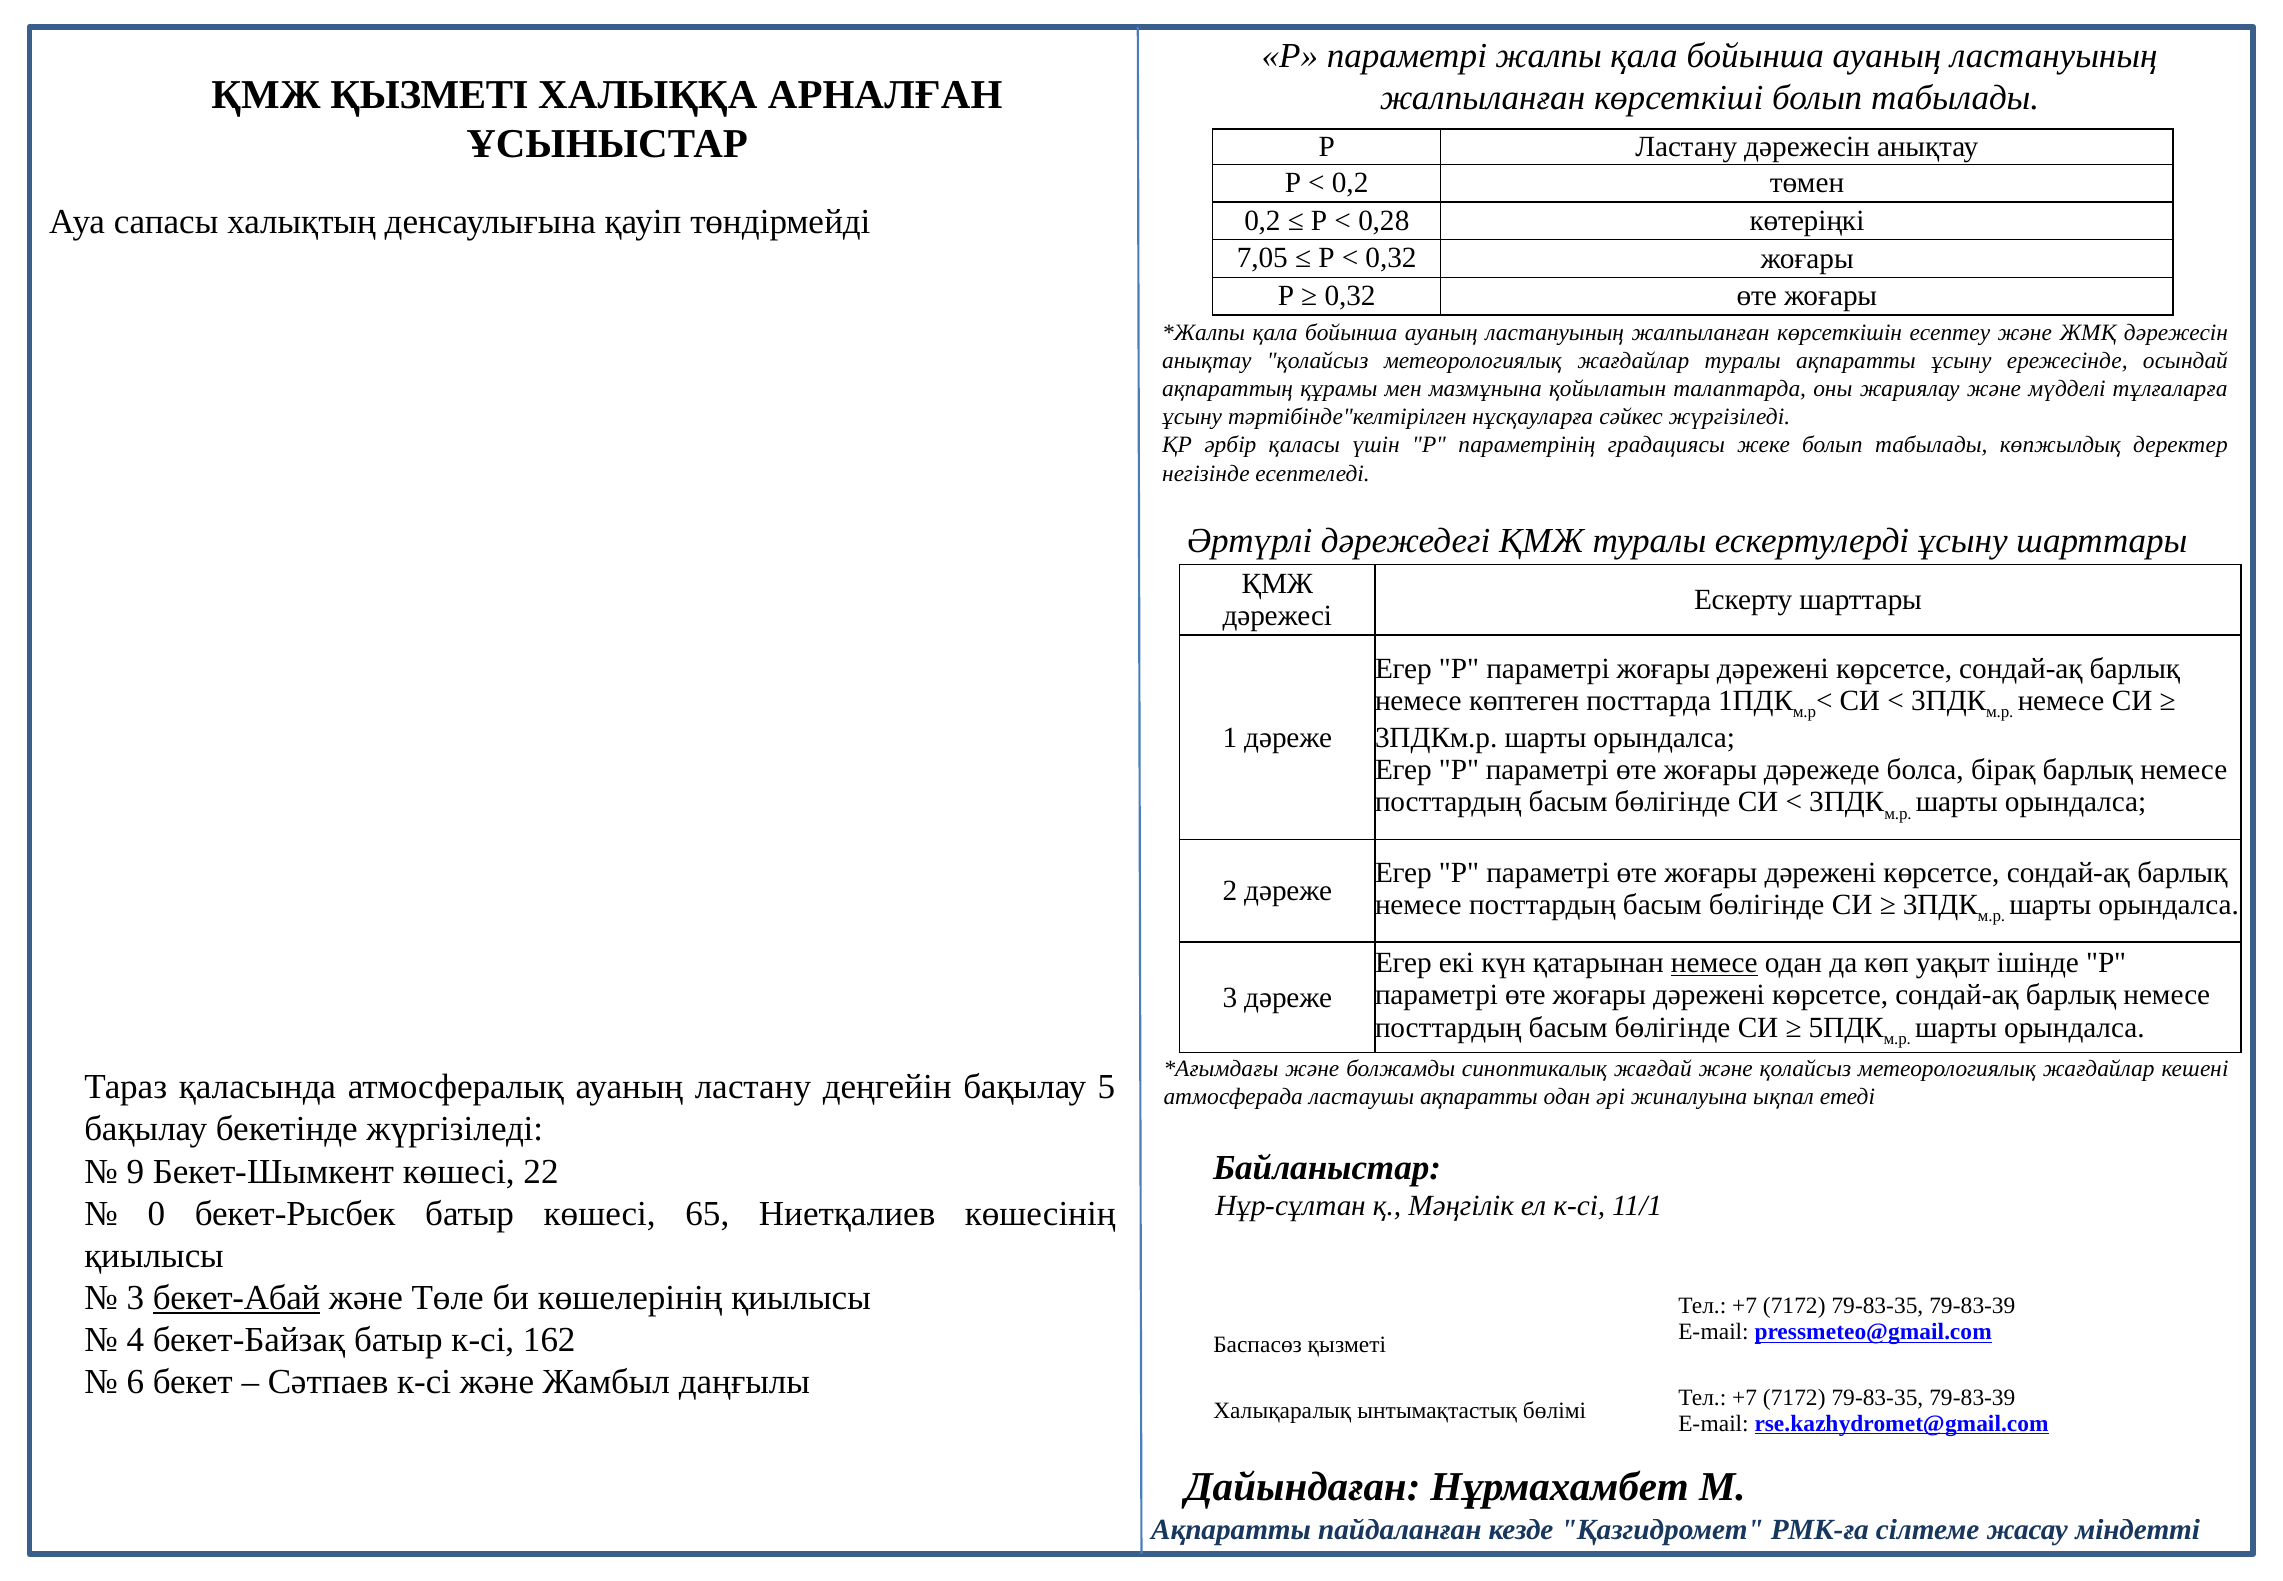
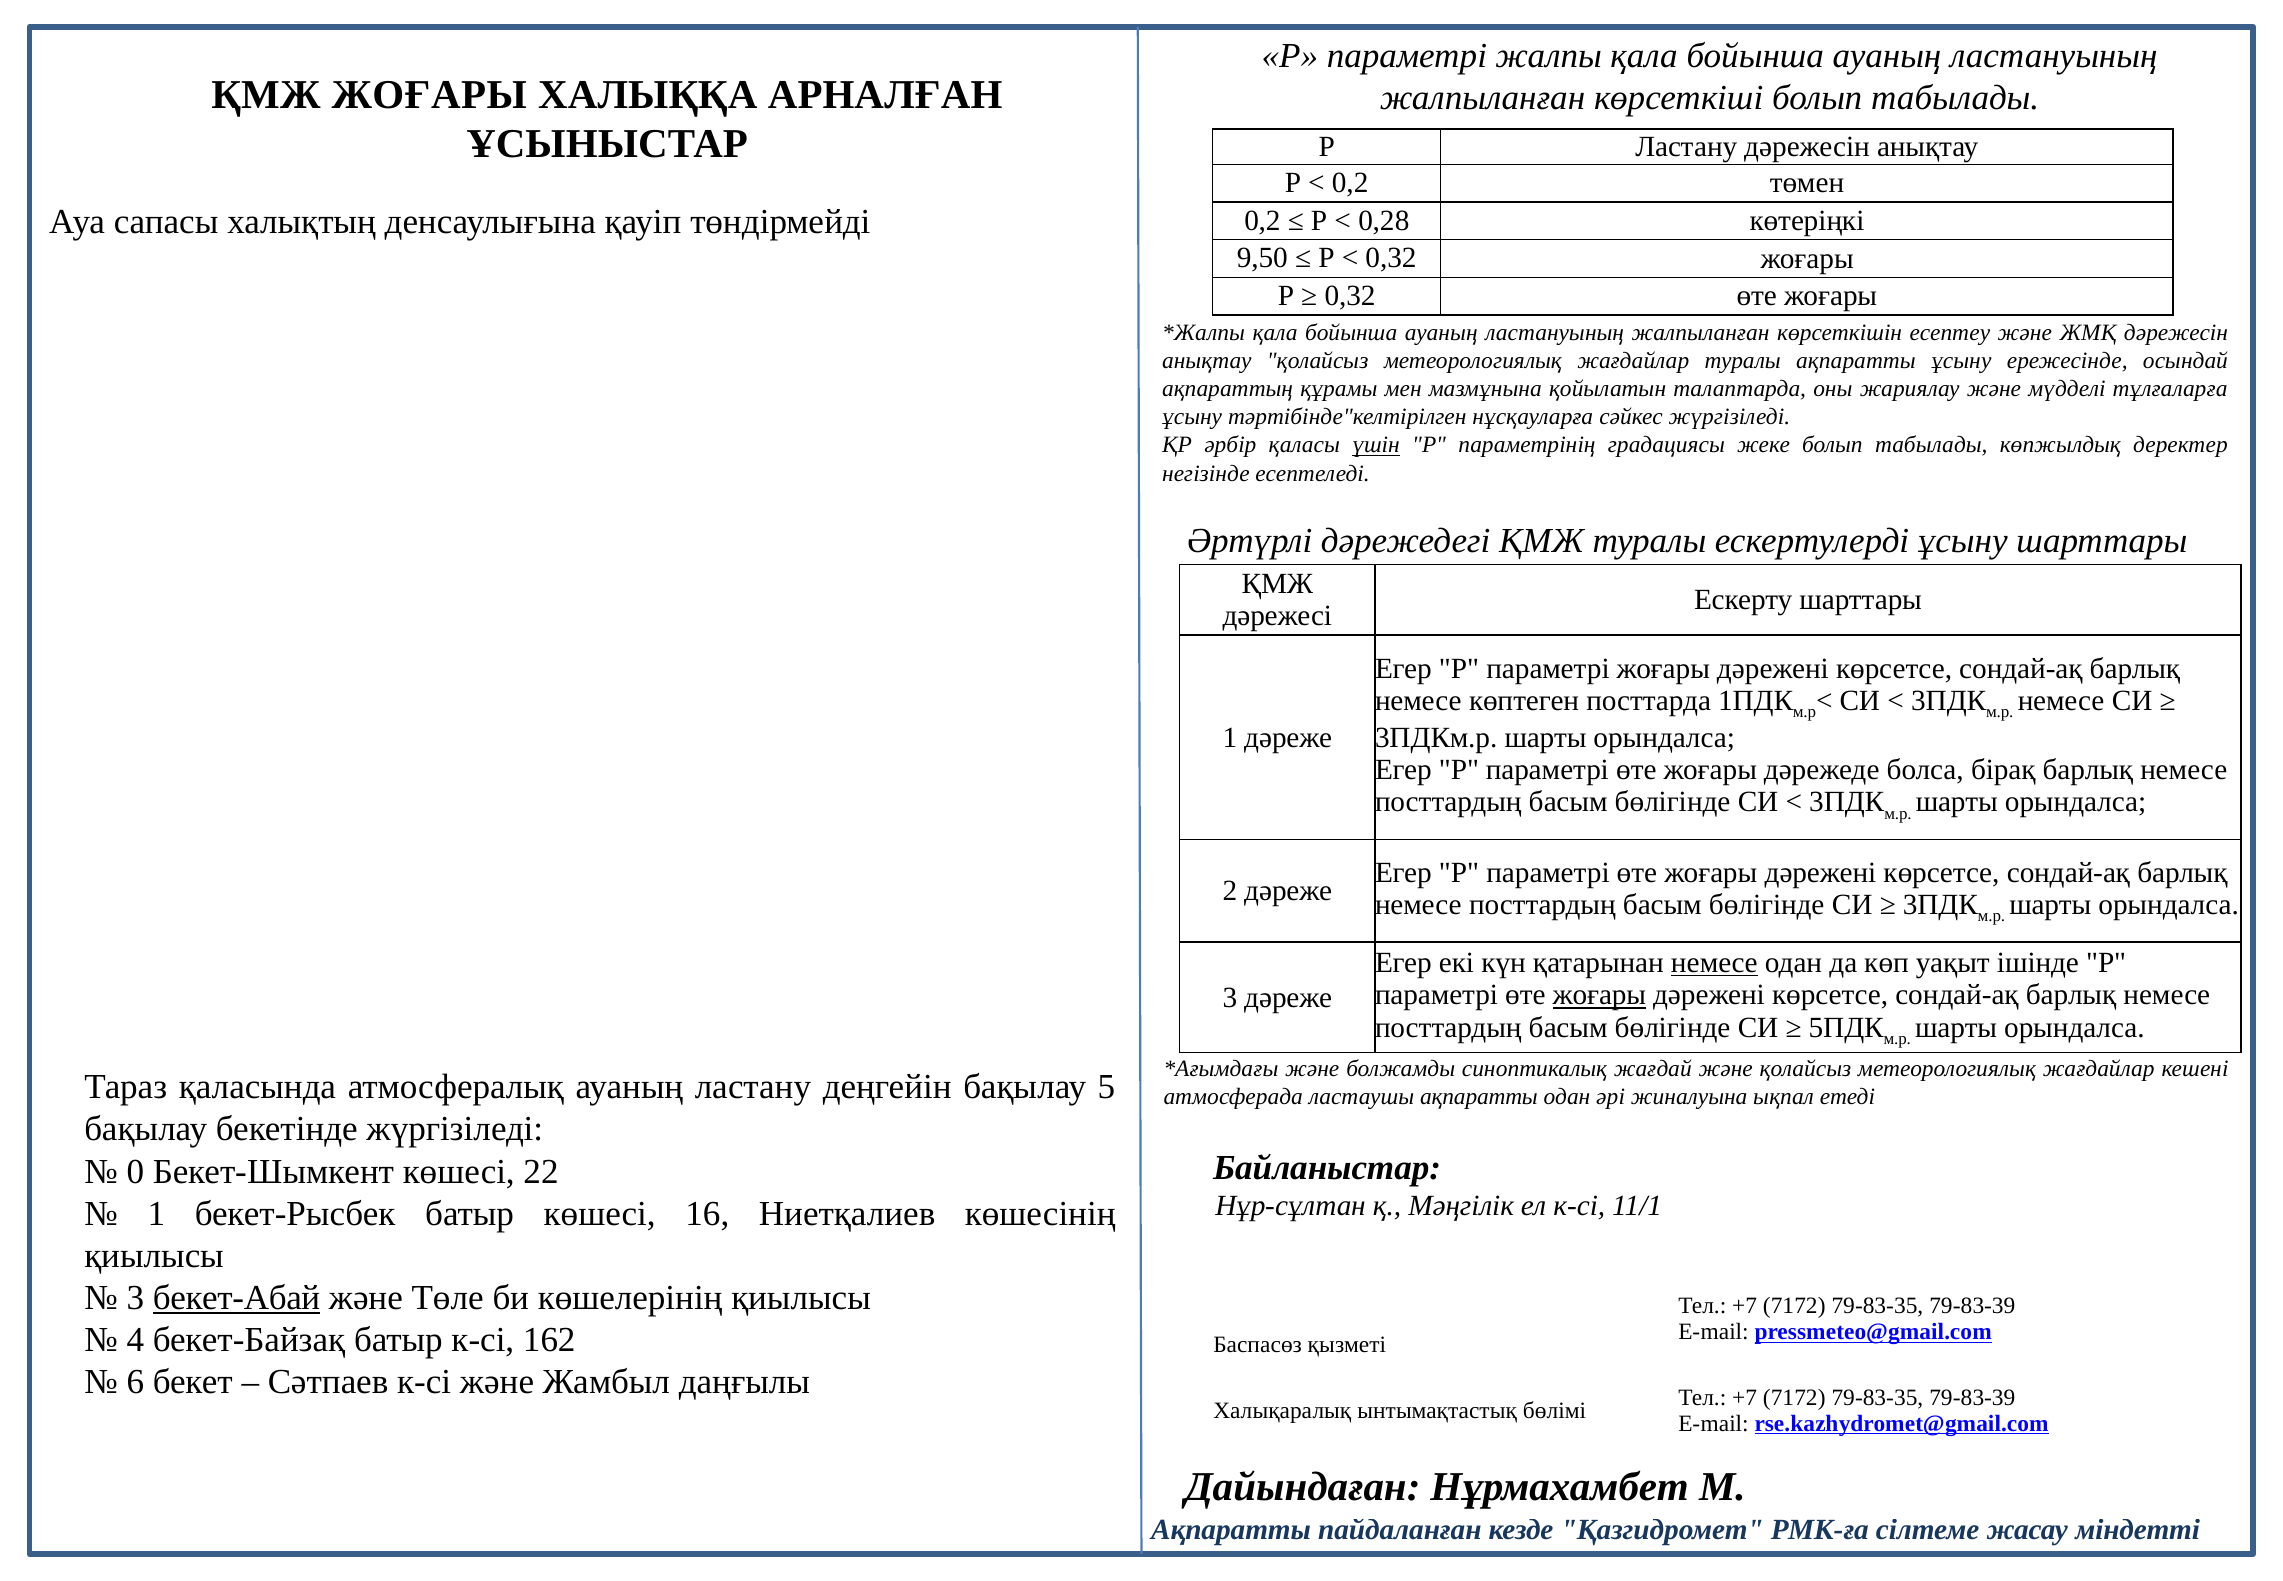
ҚМЖ ҚЫЗМЕТІ: ҚЫЗМЕТІ -> ЖОҒАРЫ (429, 94)
7,05: 7,05 -> 9,50 (1262, 258)
үшін underline: none -> present (1376, 445)
жоғары underline: none -> present (1599, 995)
9: 9 -> 0 (135, 1171)
0: 0 -> 1 (156, 1213)
65: 65 -> 16 (707, 1213)
